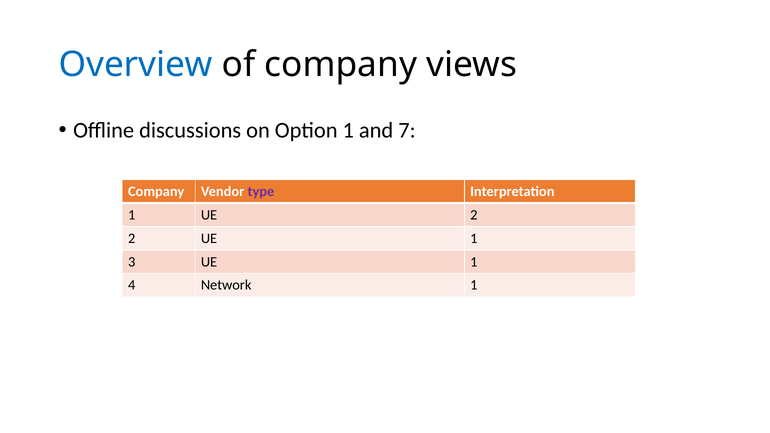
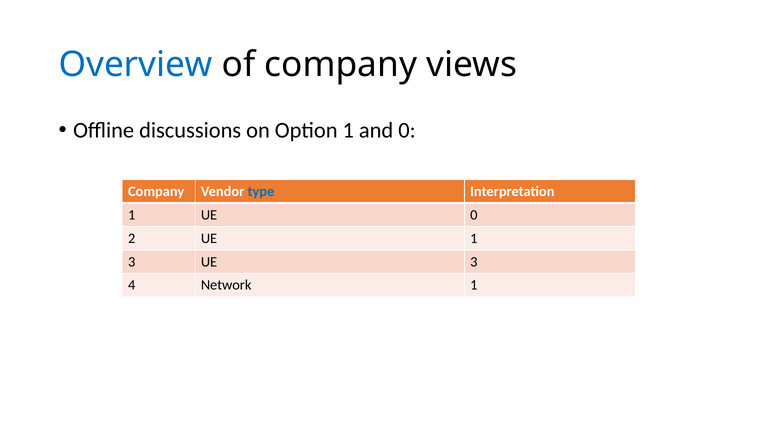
and 7: 7 -> 0 (407, 130)
type colour: purple -> blue (261, 192)
UE 2: 2 -> 0 (474, 215)
3 UE 1: 1 -> 3 (474, 262)
